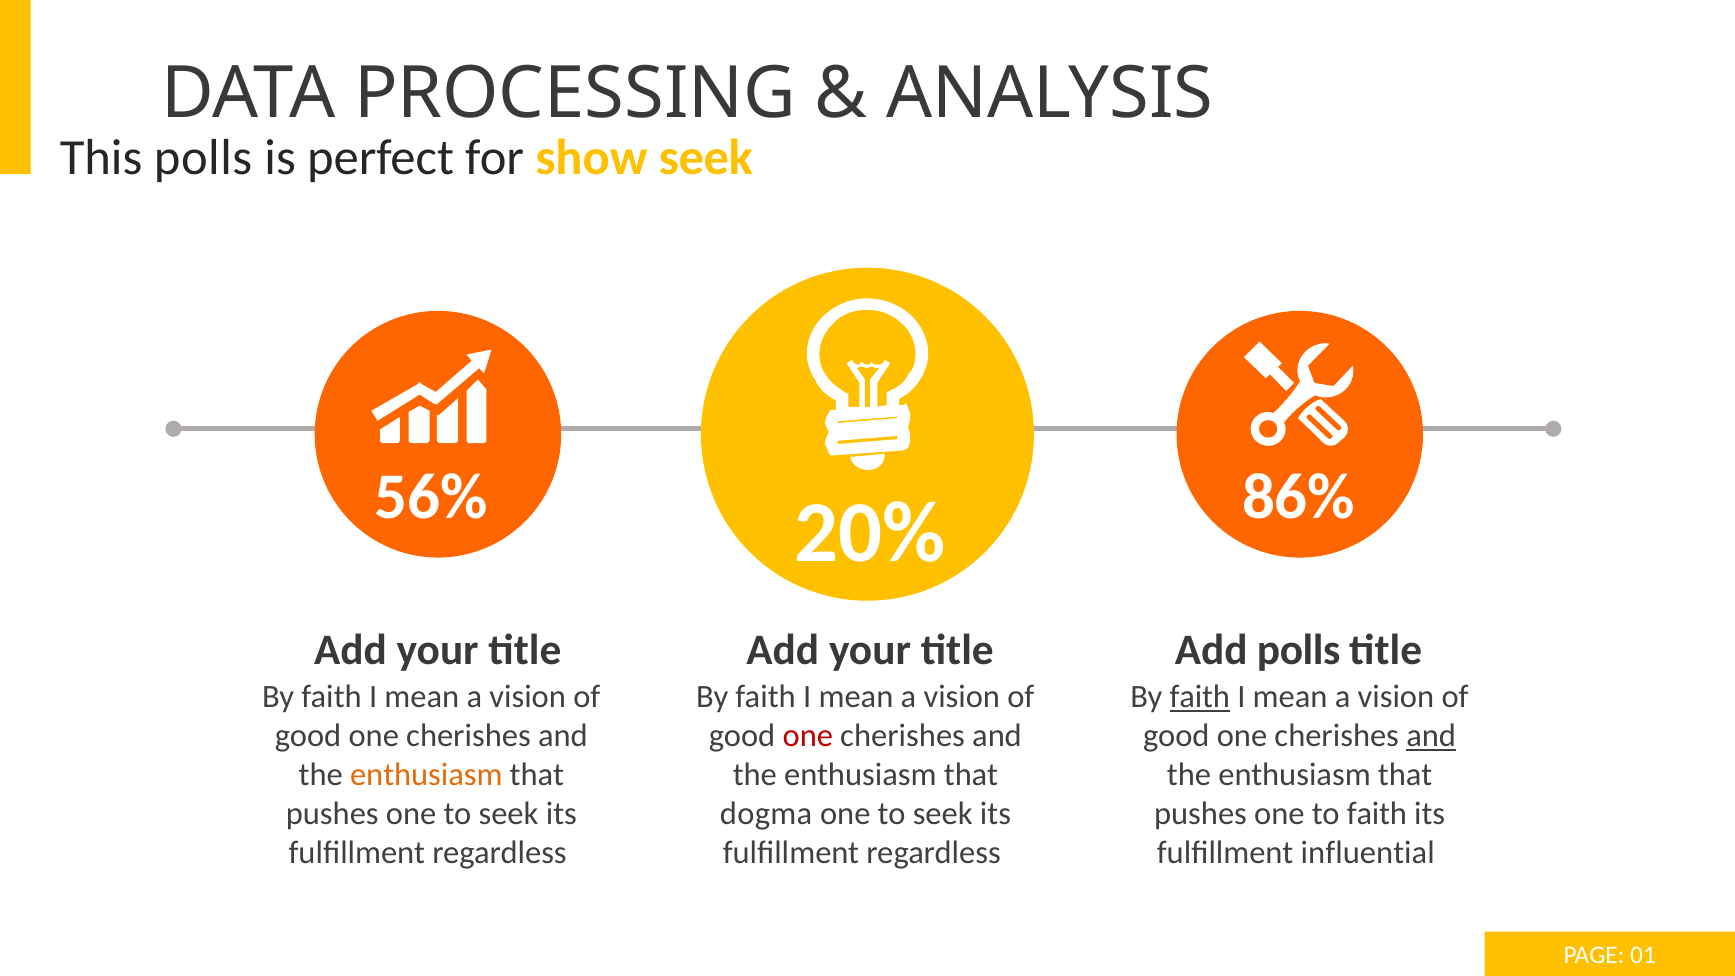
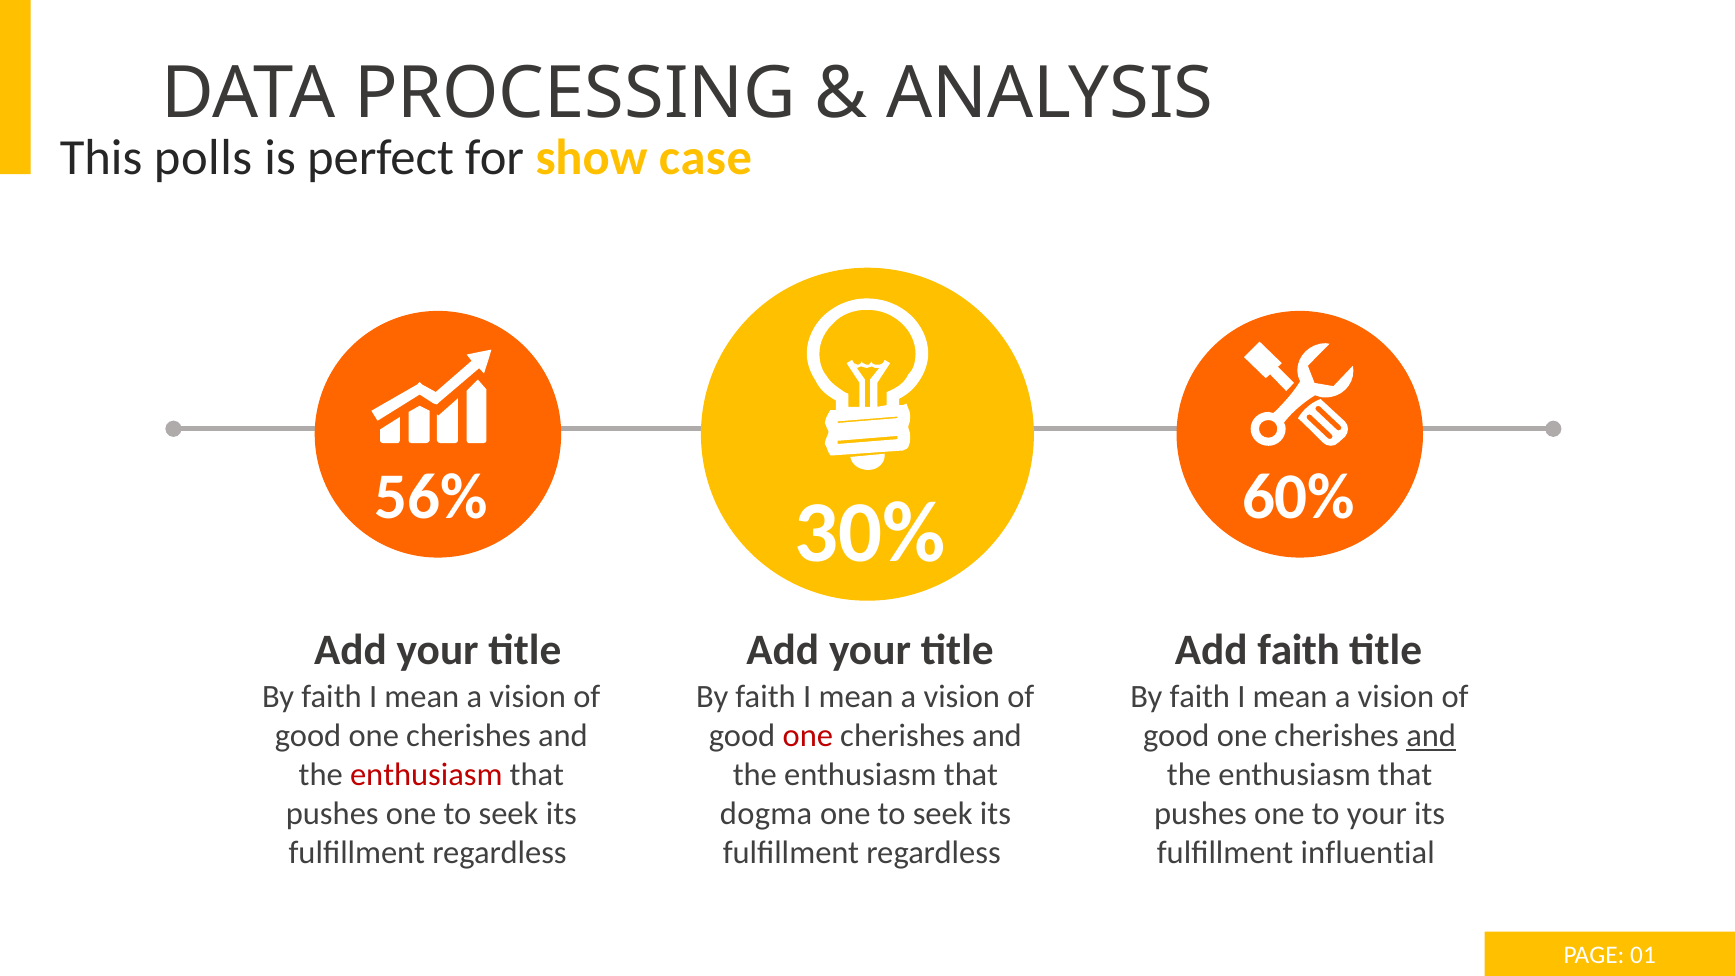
show seek: seek -> case (705, 158)
86%: 86% -> 60% (1299, 497)
20%: 20% -> 30% (870, 533)
Add polls: polls -> faith (1299, 650)
faith underline: present -> none (1200, 697)
enthusiasm colour: orange -> red (426, 775)
to faith: faith -> your (1377, 814)
